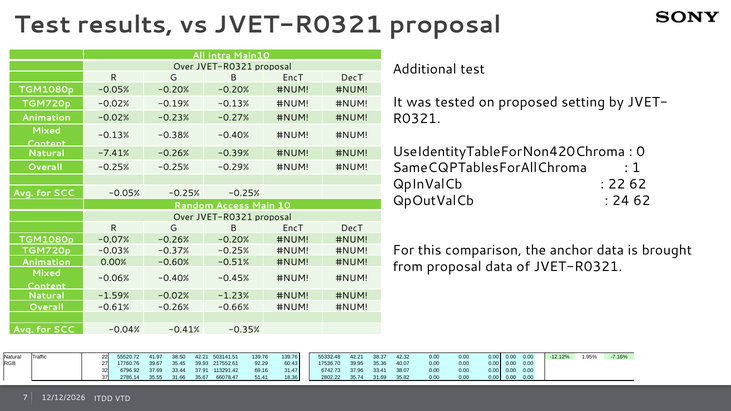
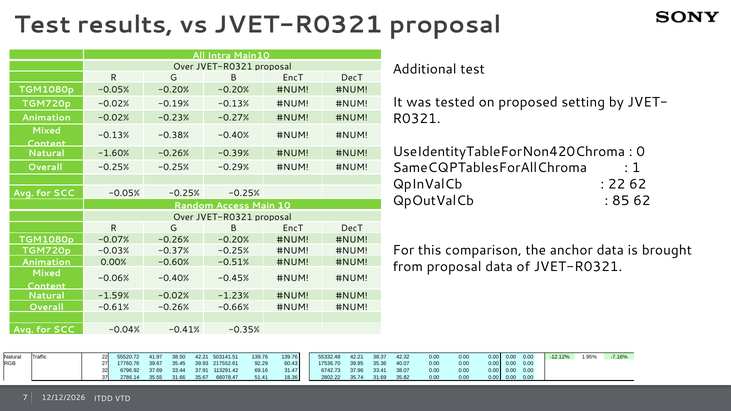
-7.41%: -7.41% -> -1.60% (114, 153)
24: 24 -> 85 (621, 201)
